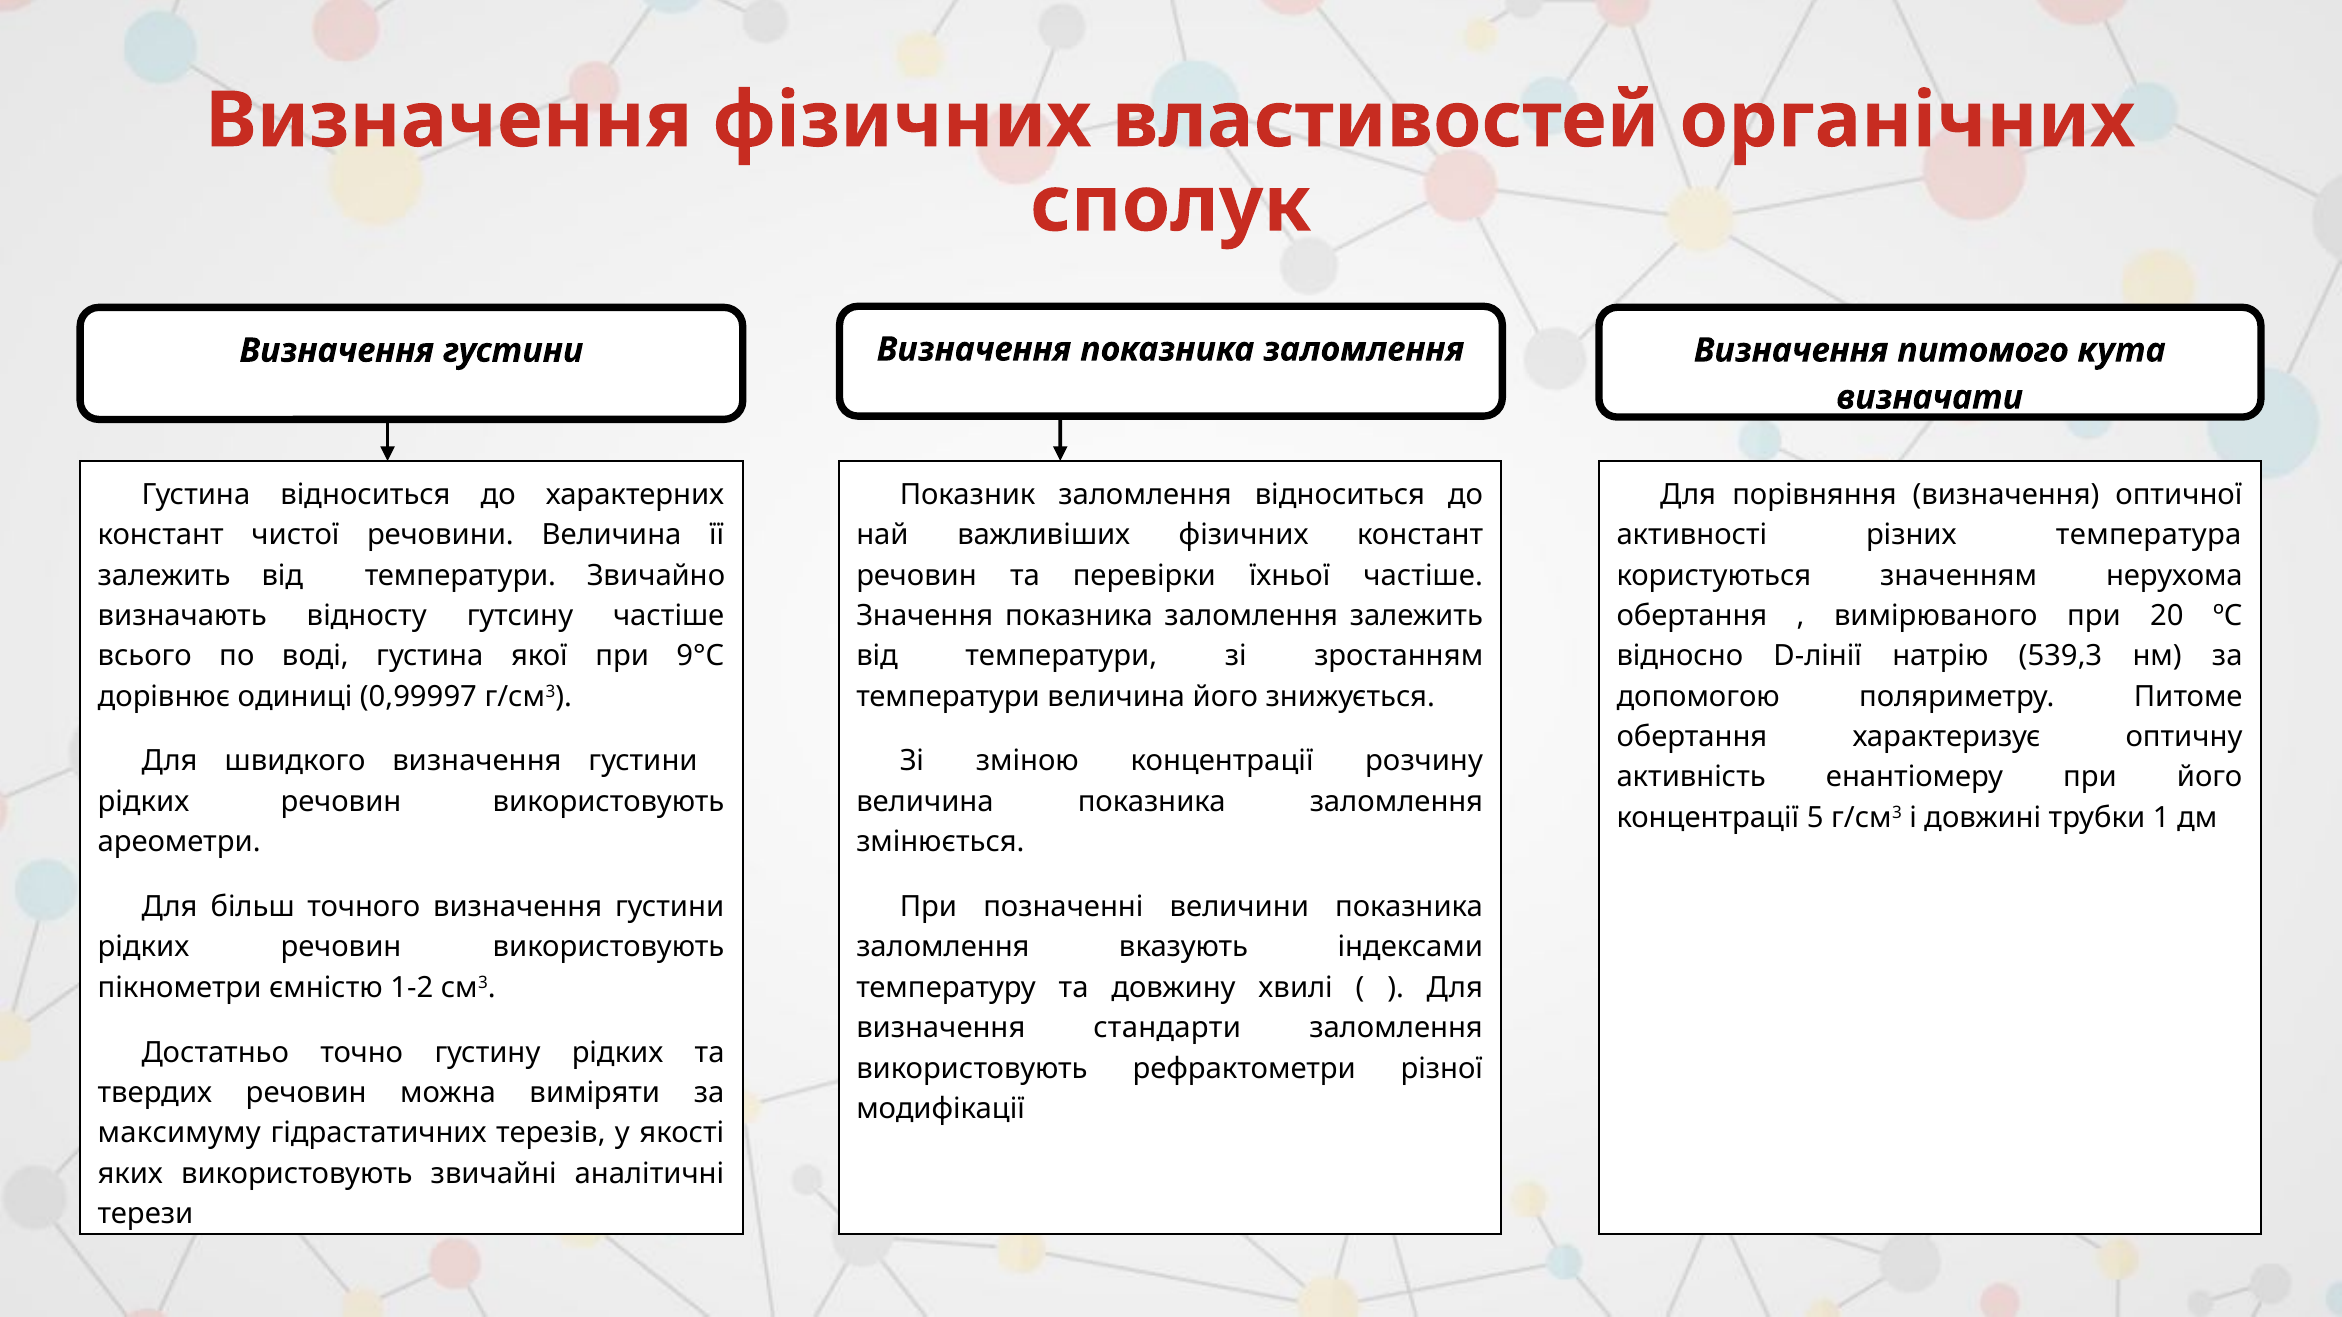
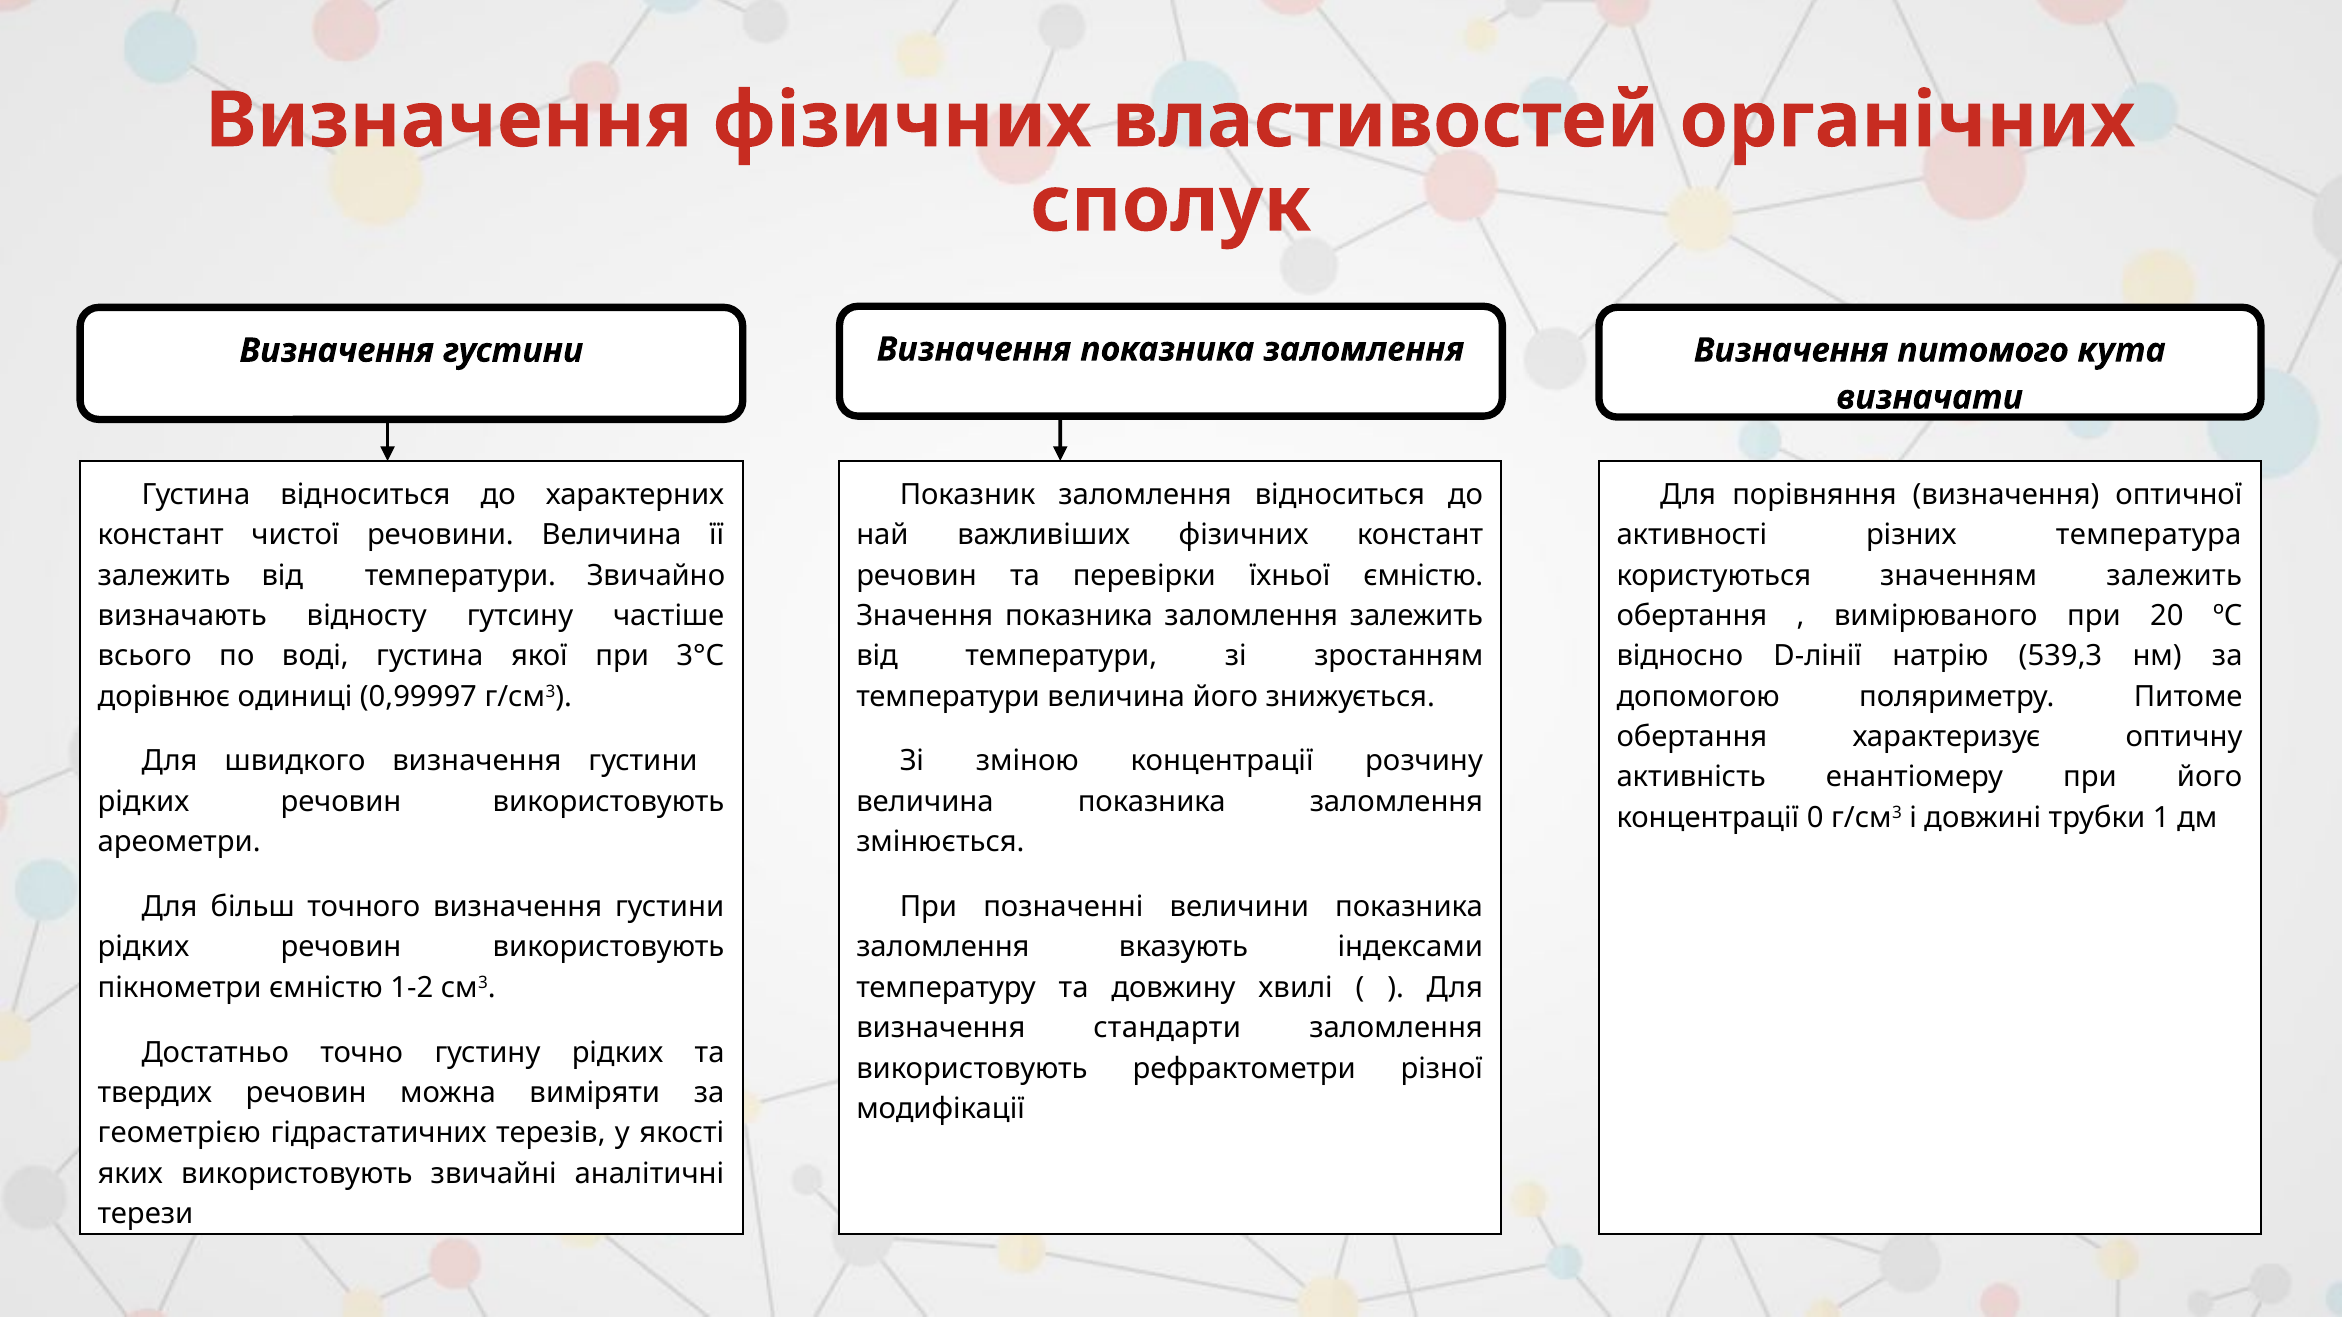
їхньої частіше: частіше -> ємністю (1423, 576)
значенням нерухома: нерухома -> залежить (2174, 576)
9°С: 9°С -> 3°С (700, 656)
5: 5 -> 0 (1815, 818)
максимуму: максимуму -> геометрією (179, 1133)
